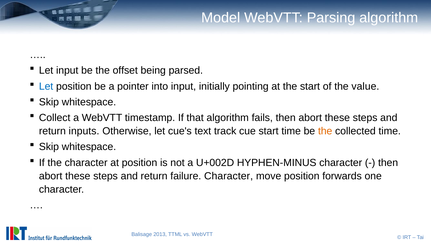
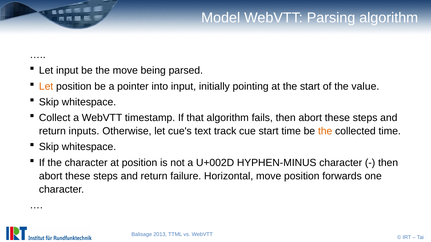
the offset: offset -> move (125, 70)
Let colour: blue -> orange (46, 86)
failure Character: Character -> Horizontal (229, 176)
